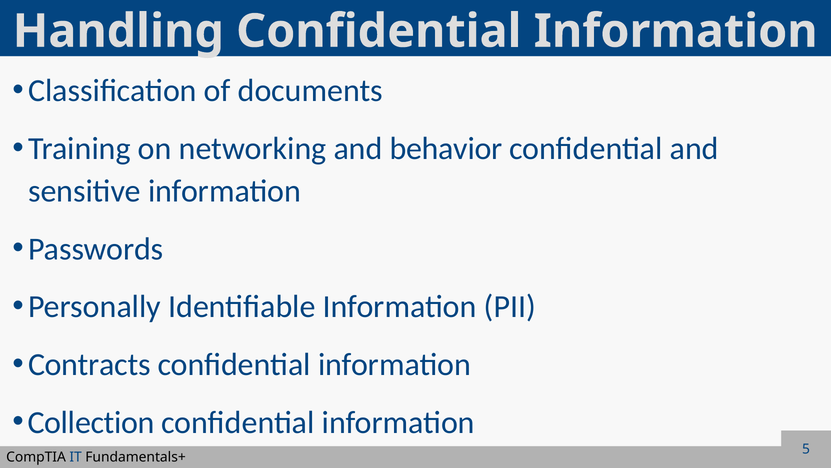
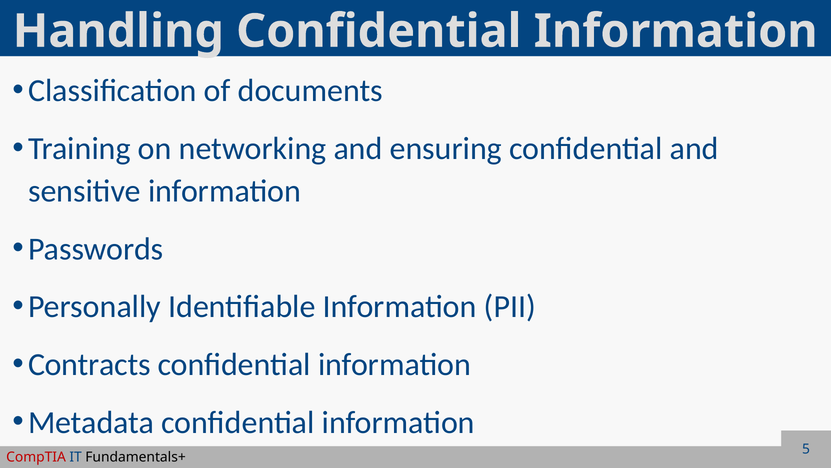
behavior: behavior -> ensuring (446, 149)
Collection: Collection -> Metadata (91, 422)
CompTIA colour: black -> red (36, 456)
